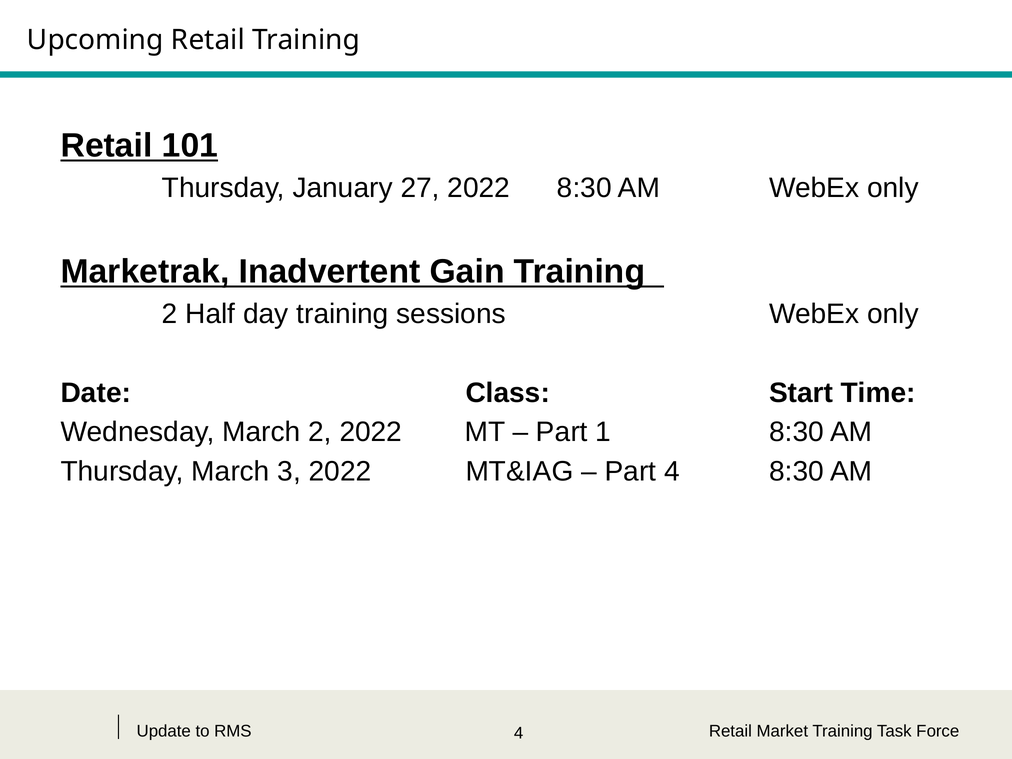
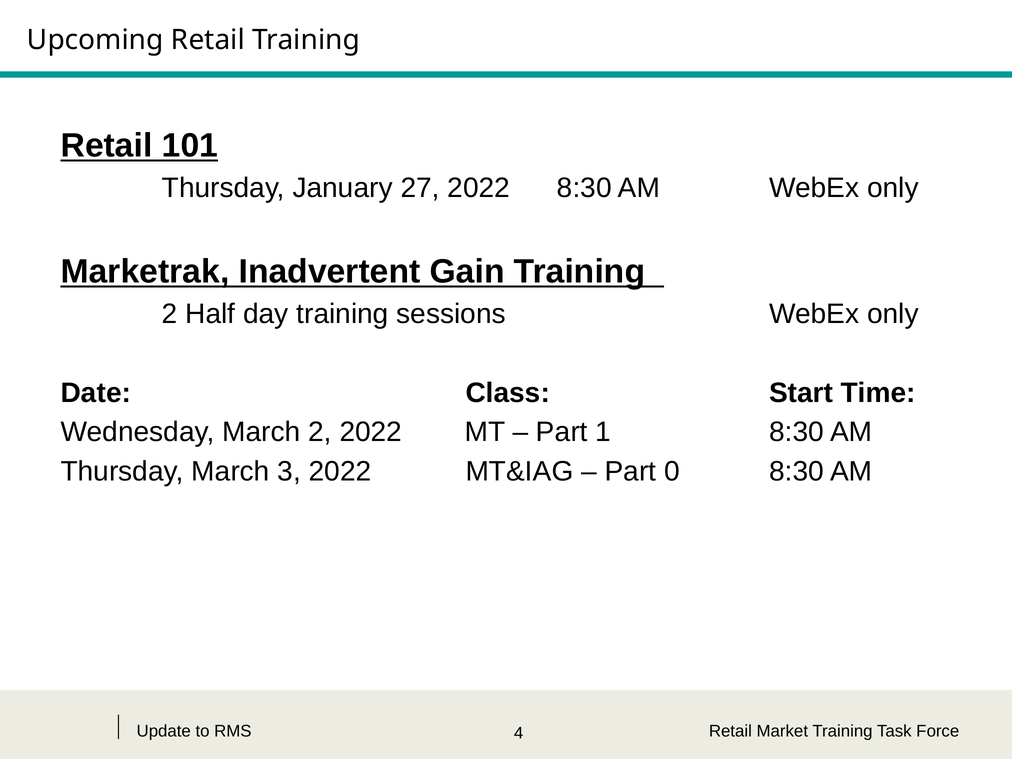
Part 4: 4 -> 0 (672, 471)
